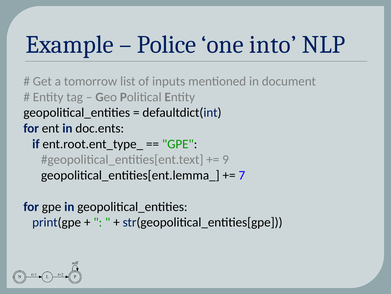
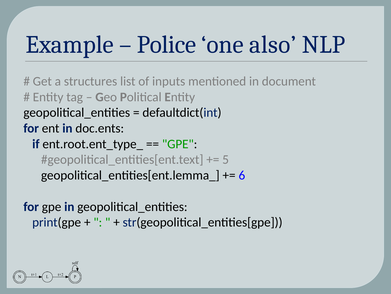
into: into -> also (273, 45)
tomorrow: tomorrow -> structures (91, 81)
9: 9 -> 5 (226, 159)
7: 7 -> 6 (242, 175)
